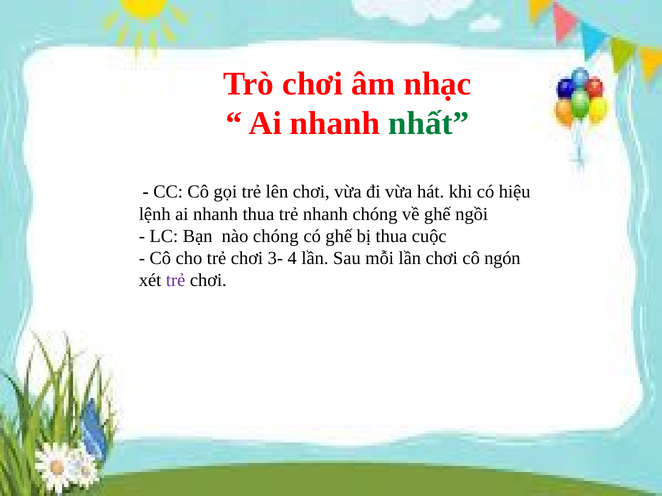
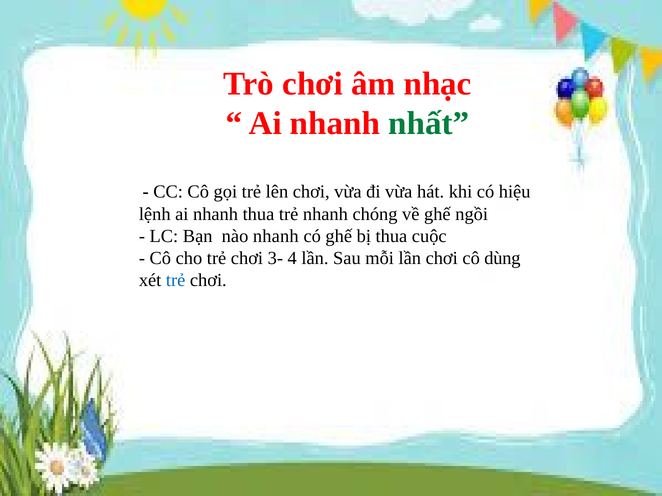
nào chóng: chóng -> nhanh (276, 236)
ngón: ngón -> dùng (502, 258)
trẻ colour: purple -> blue (176, 280)
